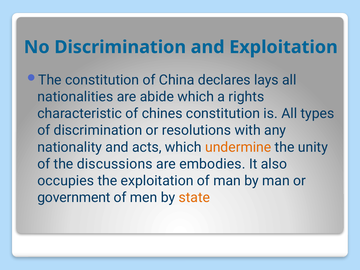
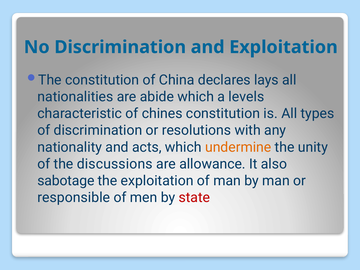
rights: rights -> levels (246, 97)
embodies: embodies -> allowance (212, 164)
occupies: occupies -> sabotage (66, 181)
government: government -> responsible (74, 198)
state colour: orange -> red (194, 198)
